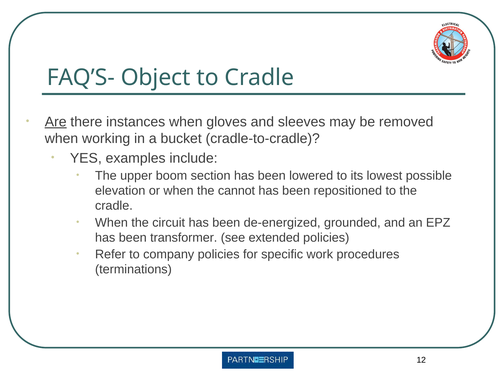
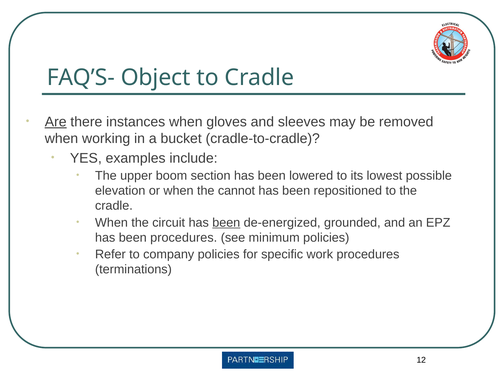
been underline: none -> present (226, 223)
been transformer: transformer -> procedures (184, 238)
extended: extended -> minimum (274, 238)
